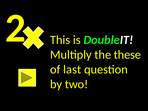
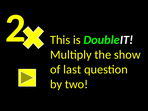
these: these -> show (127, 55)
